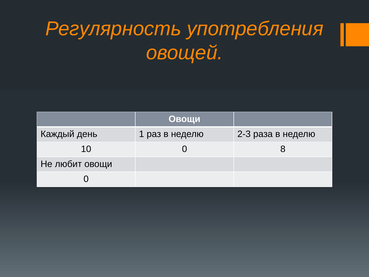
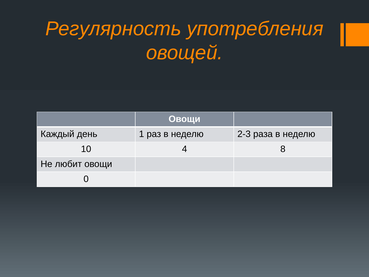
10 0: 0 -> 4 (185, 149)
